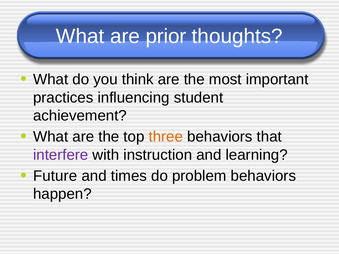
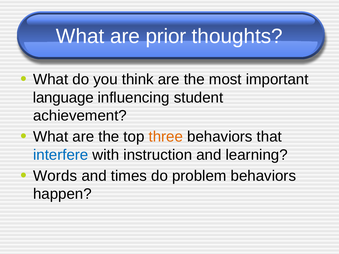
practices: practices -> language (63, 98)
interfere colour: purple -> blue (61, 155)
Future: Future -> Words (55, 176)
